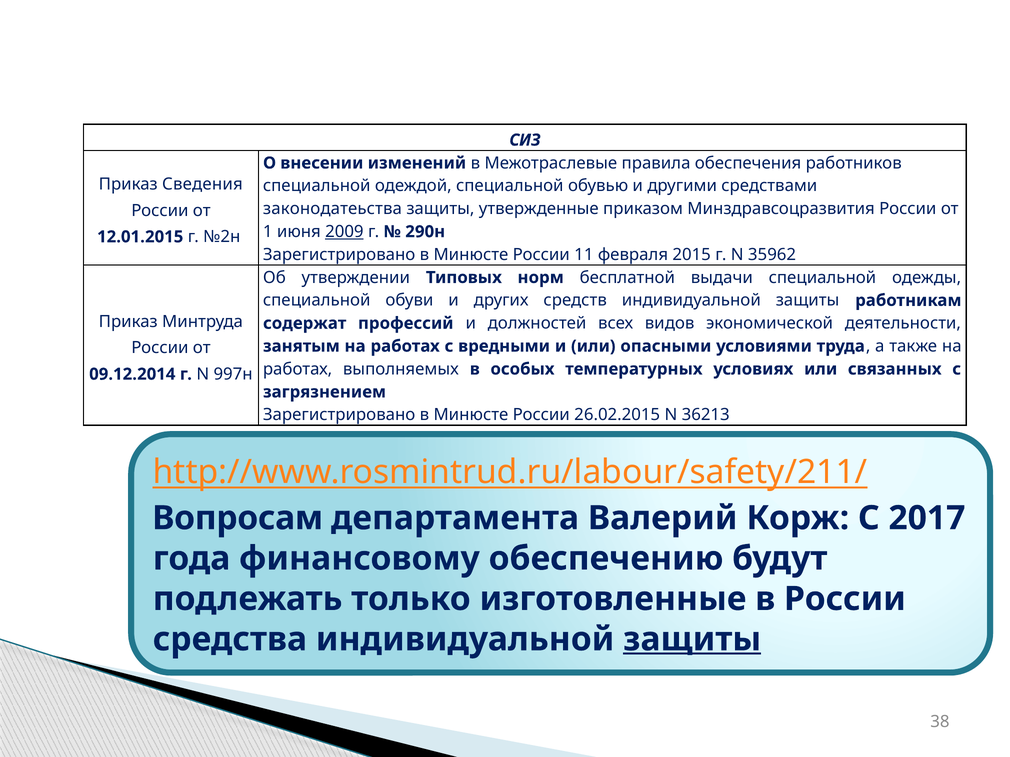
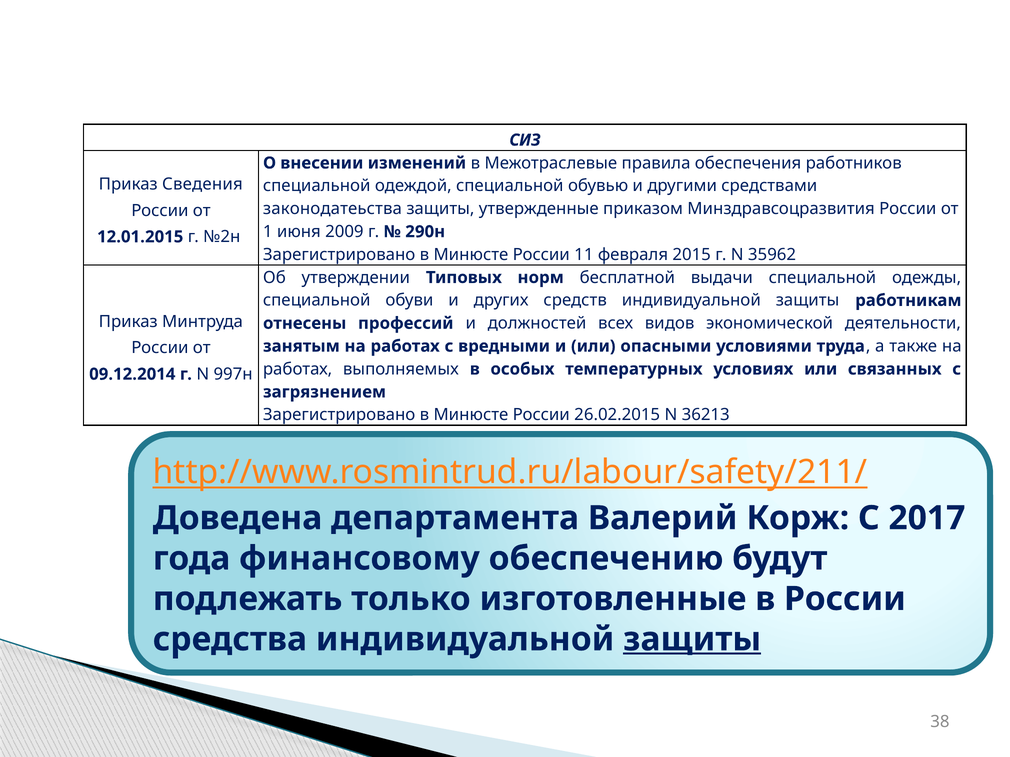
2009 underline: present -> none (344, 232)
содержат: содержат -> отнесены (305, 323)
Вопросам: Вопросам -> Доведена (237, 518)
